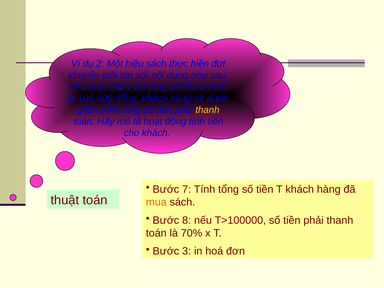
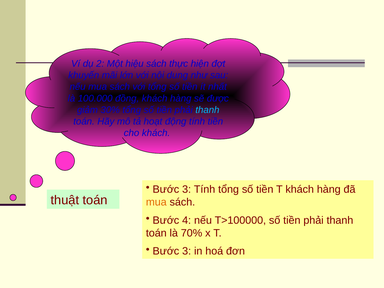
thanh colour: yellow -> light blue (207, 110)
7: 7 -> 3 (187, 189)
8: 8 -> 4 (187, 220)
